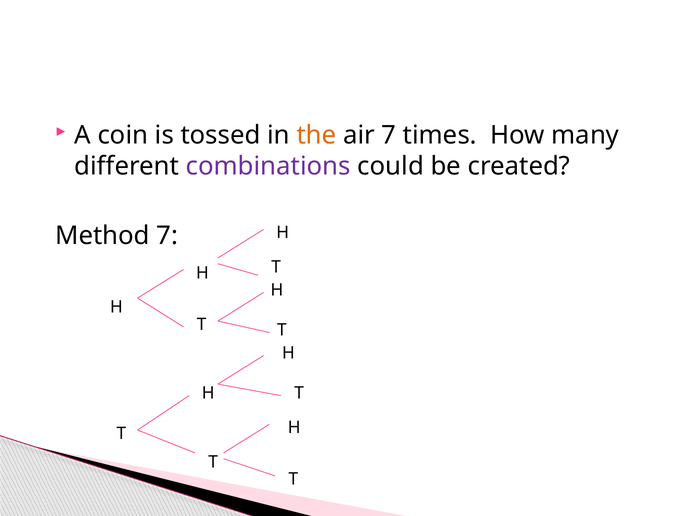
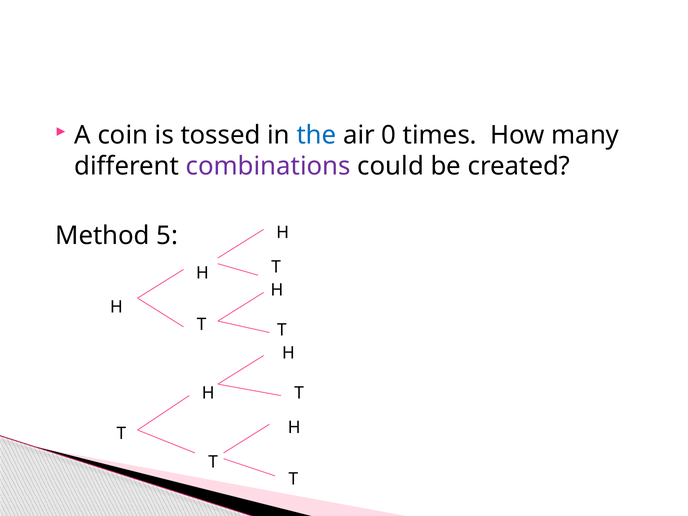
the colour: orange -> blue (316, 135)
air 7: 7 -> 0 (389, 135)
Method 7: 7 -> 5 (167, 236)
